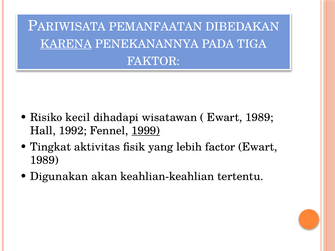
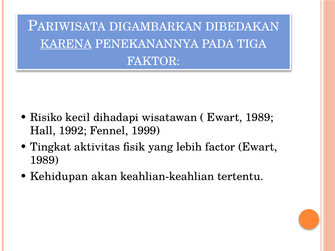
PEMANFAATAN: PEMANFAATAN -> DIGAMBARKAN (156, 27)
1999 underline: present -> none (146, 131)
Digunakan: Digunakan -> Kehidupan (59, 177)
